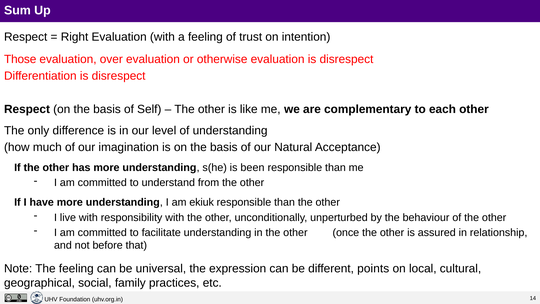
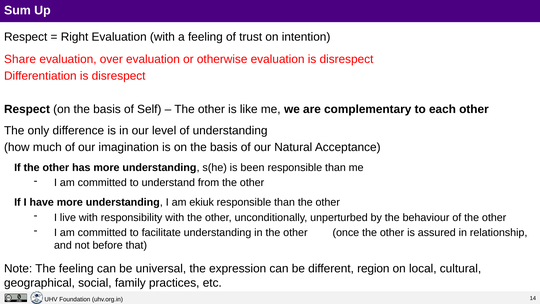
Those: Those -> Share (20, 59)
points: points -> region (373, 269)
